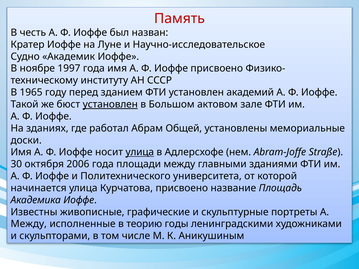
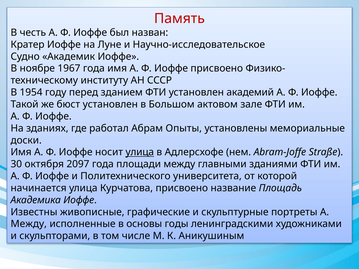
1997: 1997 -> 1967 (69, 69)
1965: 1965 -> 1954 (31, 92)
установлен underline: present -> none (110, 104)
Общей: Общей -> Опыты (184, 128)
2006: 2006 -> 2097 (78, 164)
теорию: теорию -> основы (144, 224)
